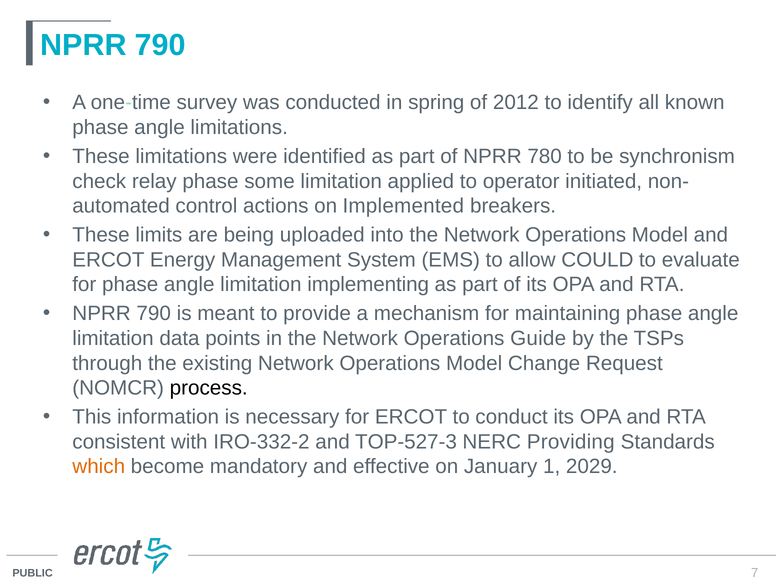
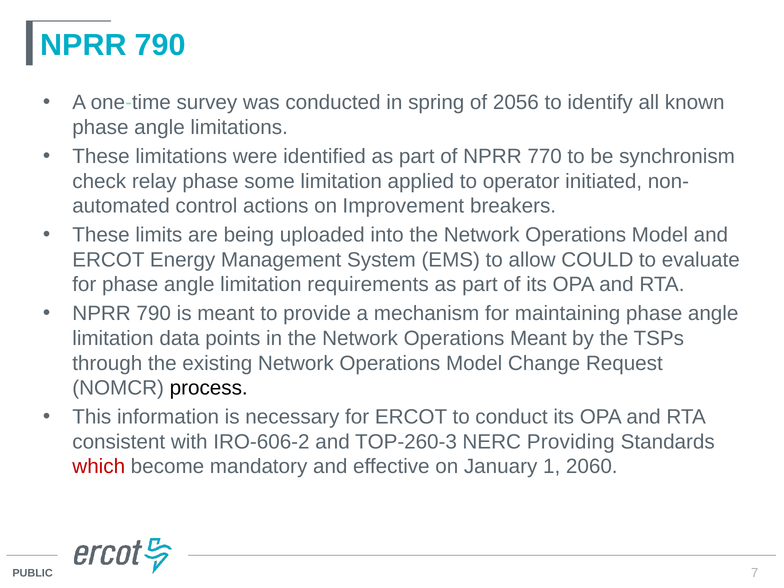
2012: 2012 -> 2056 (516, 103)
780: 780 -> 770 (545, 156)
Implemented: Implemented -> Improvement (403, 206)
implementing: implementing -> requirements (368, 285)
Operations Guide: Guide -> Meant (538, 338)
IRO-332-2: IRO-332-2 -> IRO-606-2 (261, 442)
TOP-527-3: TOP-527-3 -> TOP-260-3 (406, 442)
which colour: orange -> red (99, 467)
2029: 2029 -> 2060 (592, 467)
